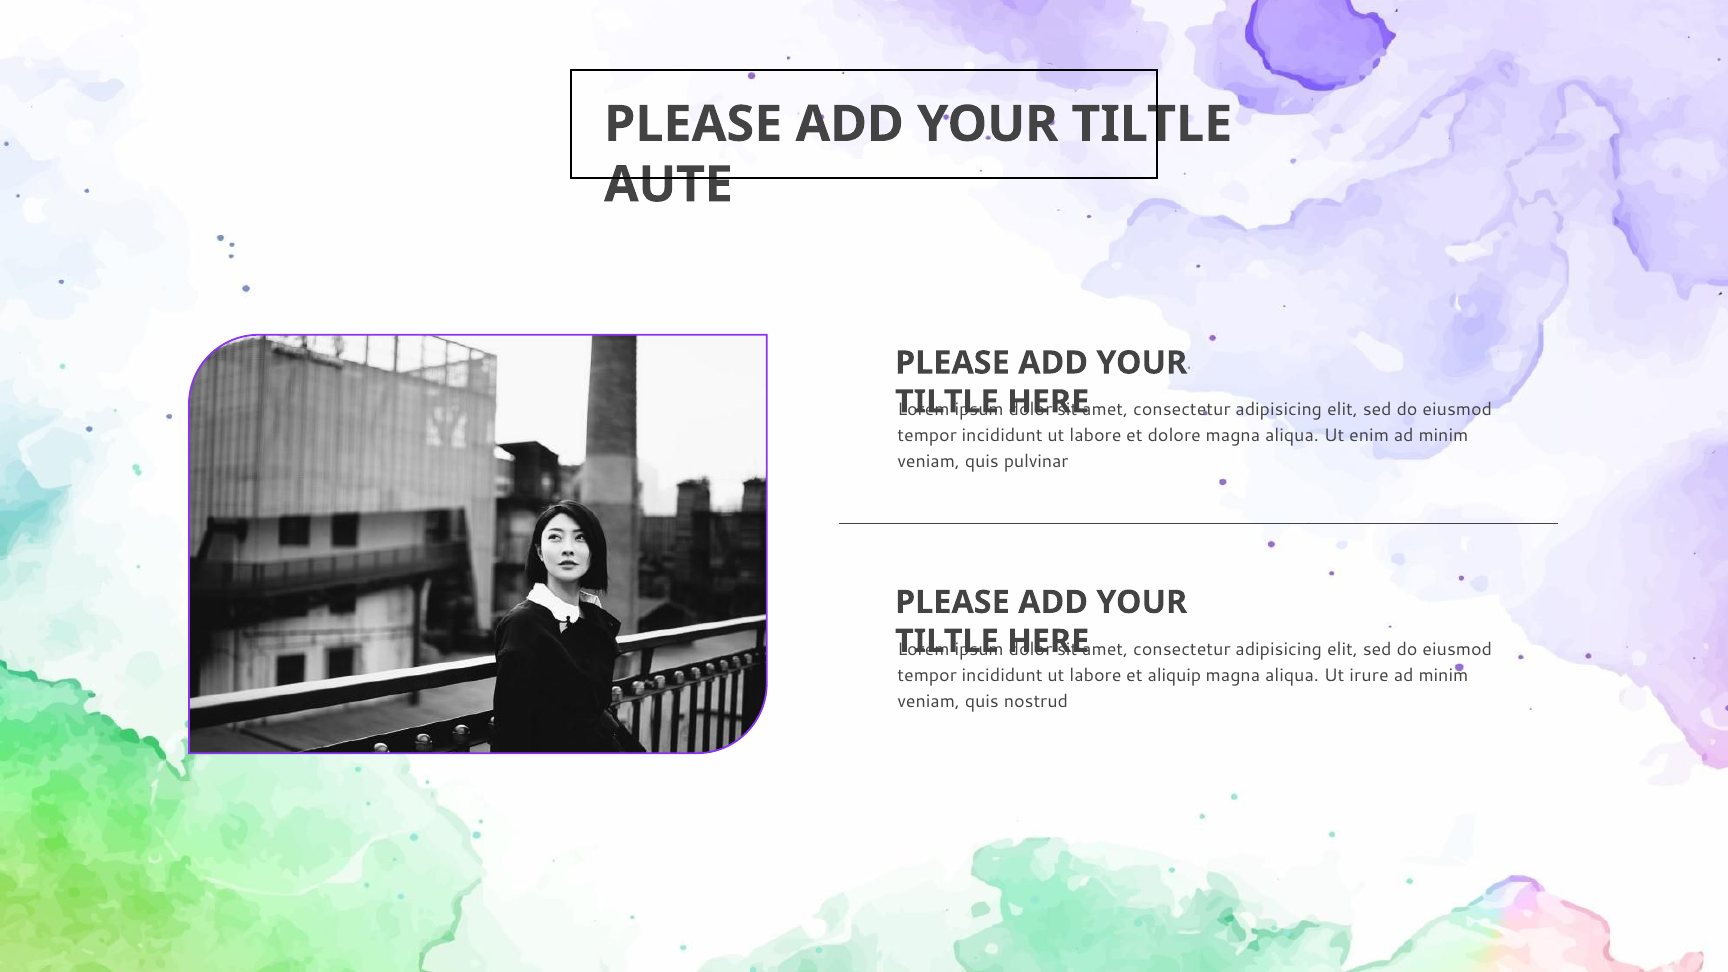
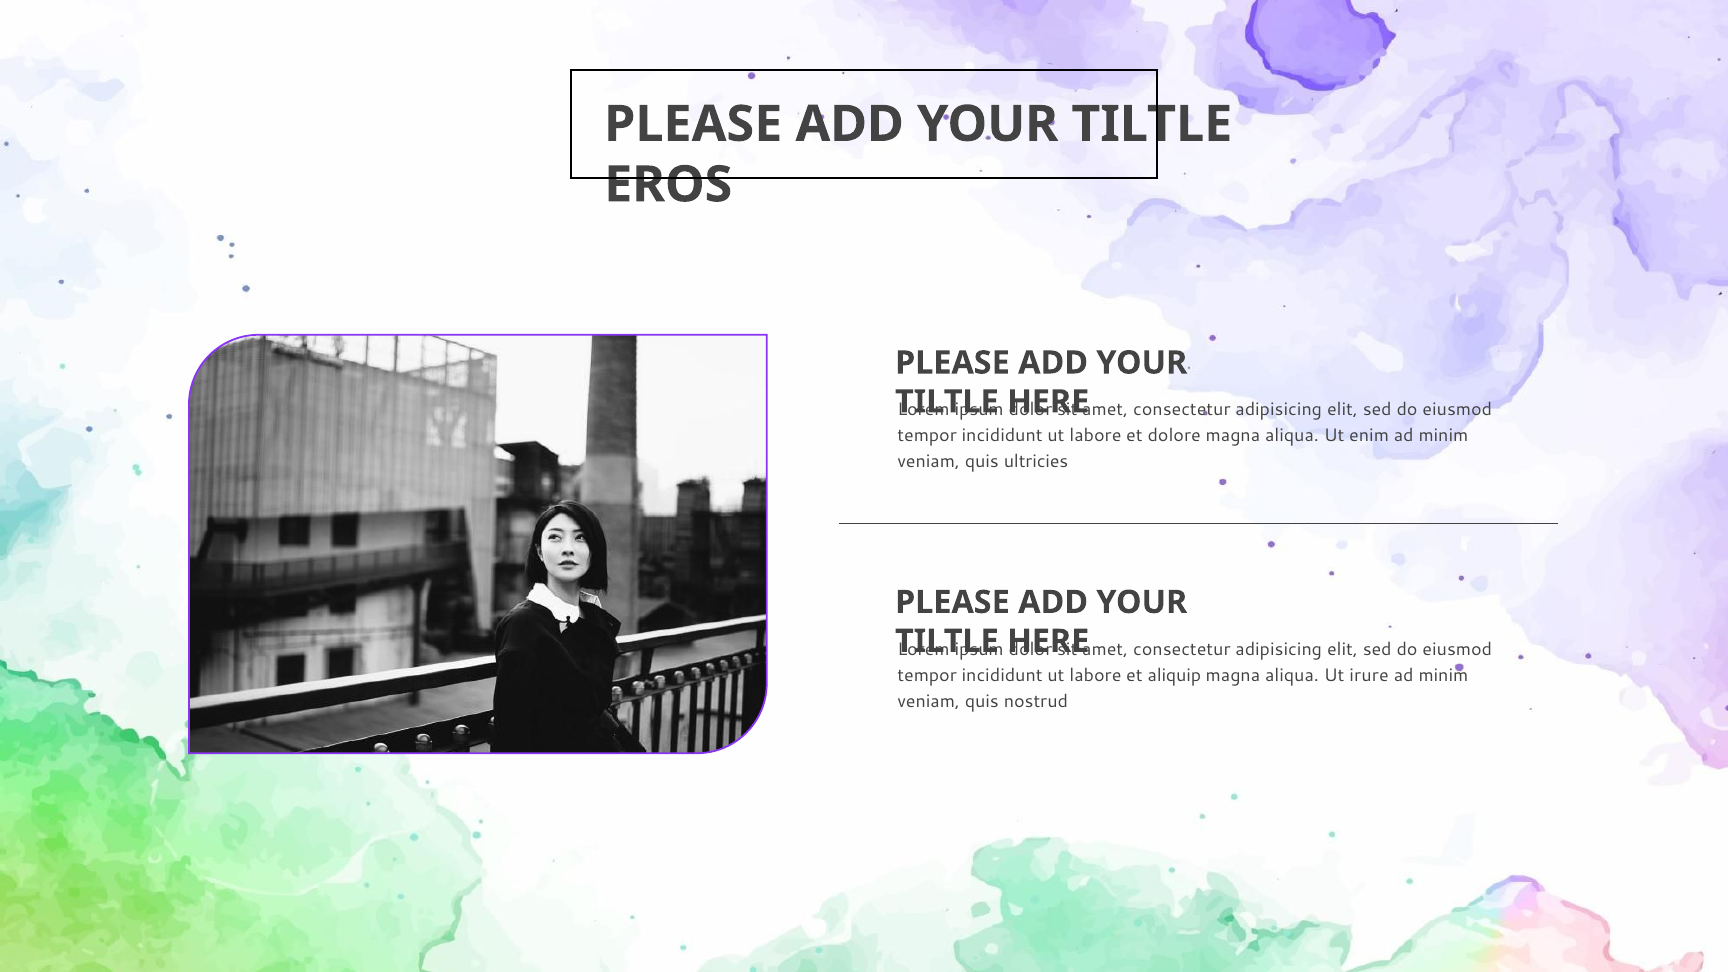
AUTE: AUTE -> EROS (668, 185)
pulvinar: pulvinar -> ultricies (1036, 462)
